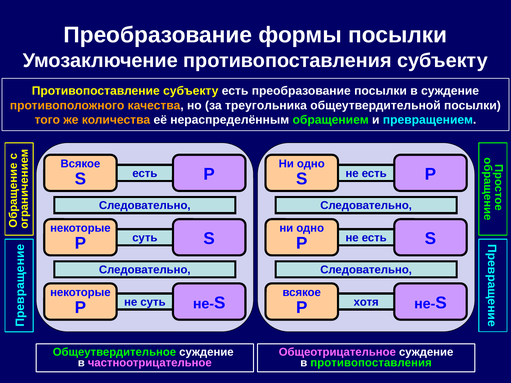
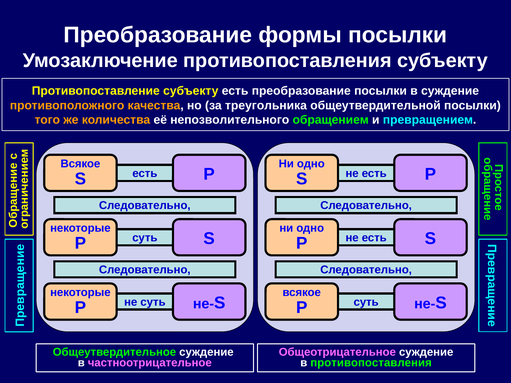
нераспределённым: нераспределённым -> непозволительного (230, 120)
хотя: хотя -> суть (366, 302)
